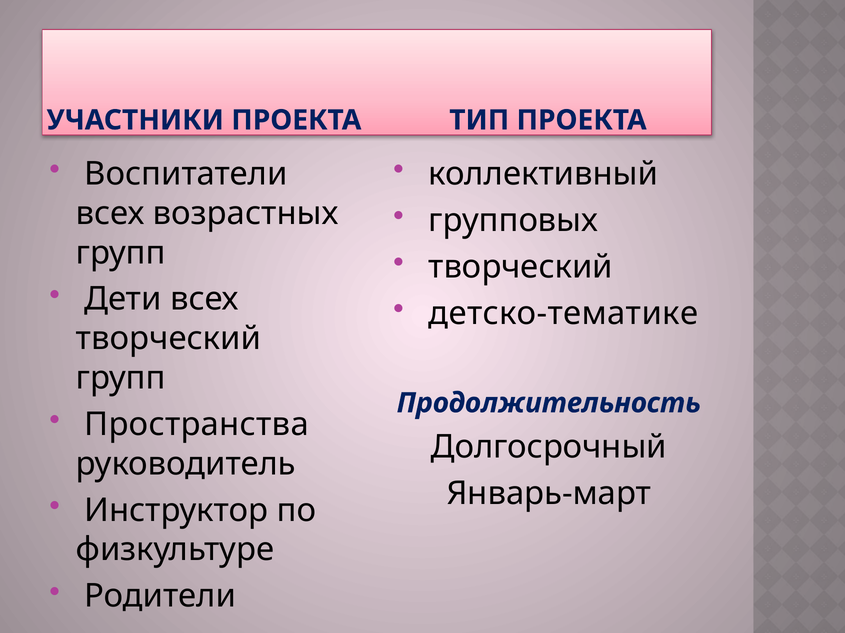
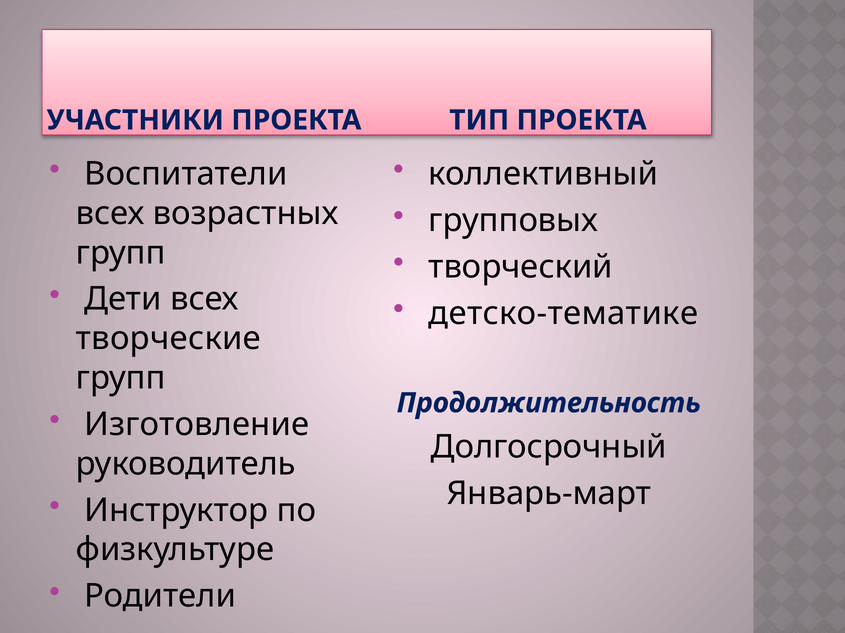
творческий: творческий -> творческие (168, 339)
Пространства: Пространства -> Изготовление (197, 425)
